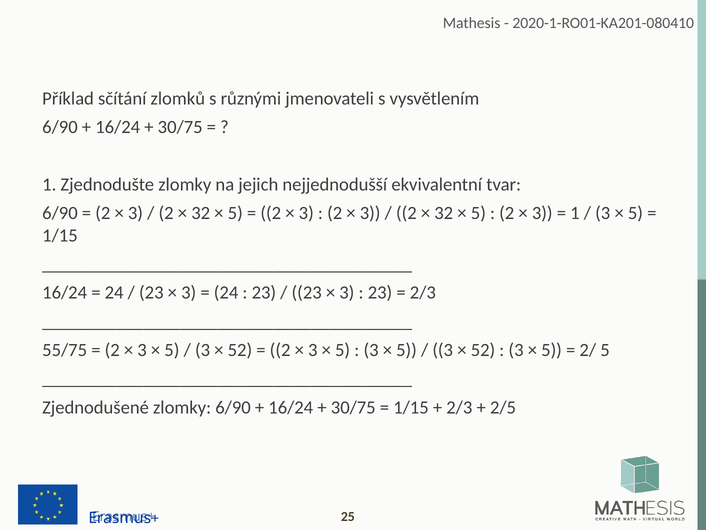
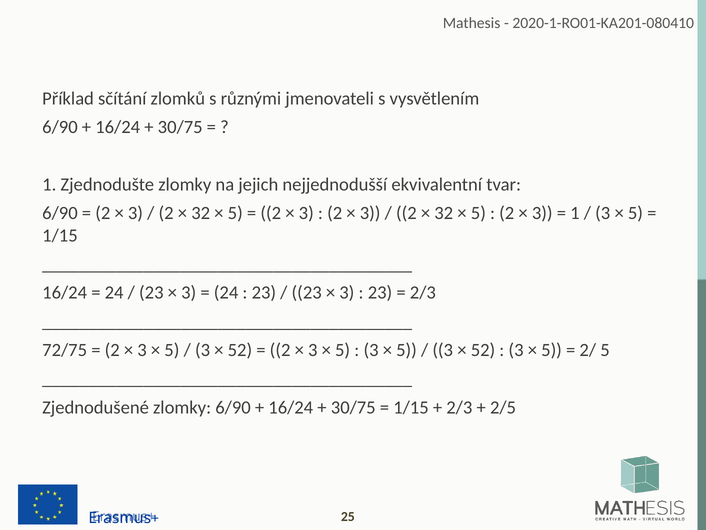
55/75: 55/75 -> 72/75 (65, 350)
